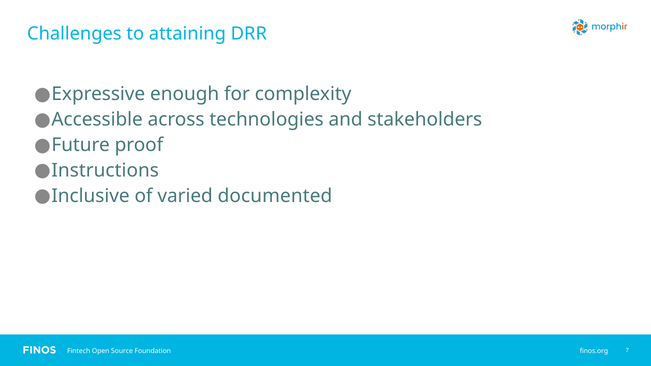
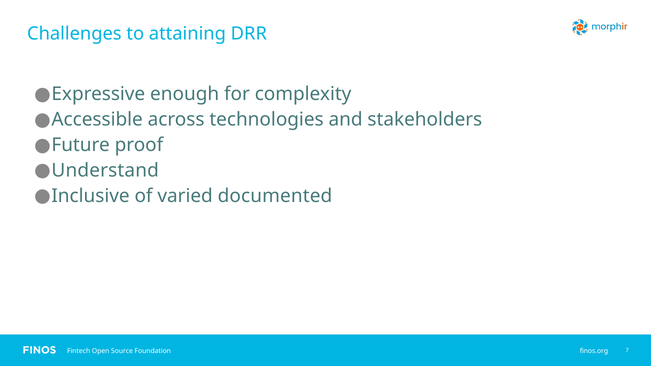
Instructions: Instructions -> Understand (105, 171)
